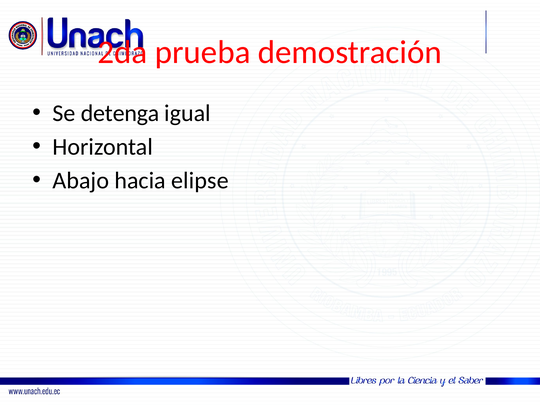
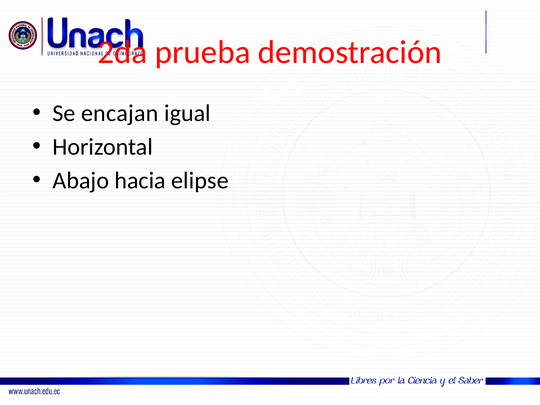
detenga: detenga -> encajan (120, 113)
